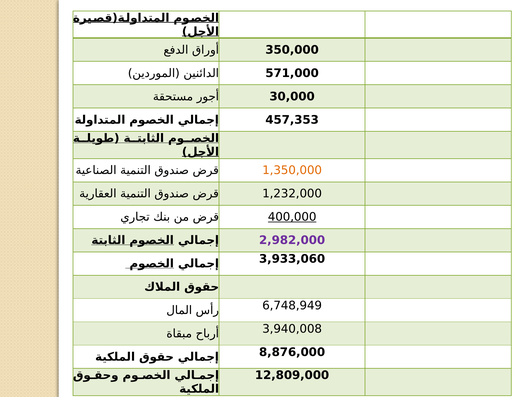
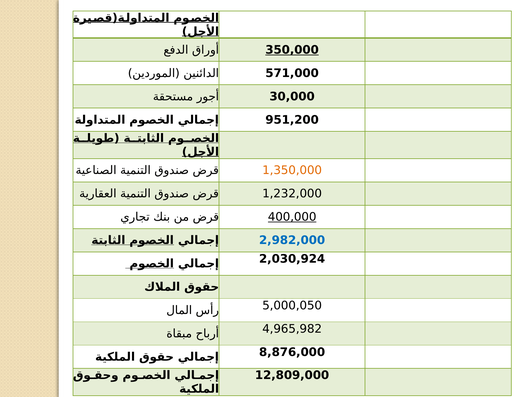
350,000 underline: none -> present (292, 50)
457,353: 457,353 -> 951,200 (292, 120)
2,982,000 colour: purple -> blue (292, 241)
3,933,060: 3,933,060 -> 2,030,924 (292, 259)
6,748,949: 6,748,949 -> 5,000,050 (292, 306)
3,940,008: 3,940,008 -> 4,965,982 (292, 329)
